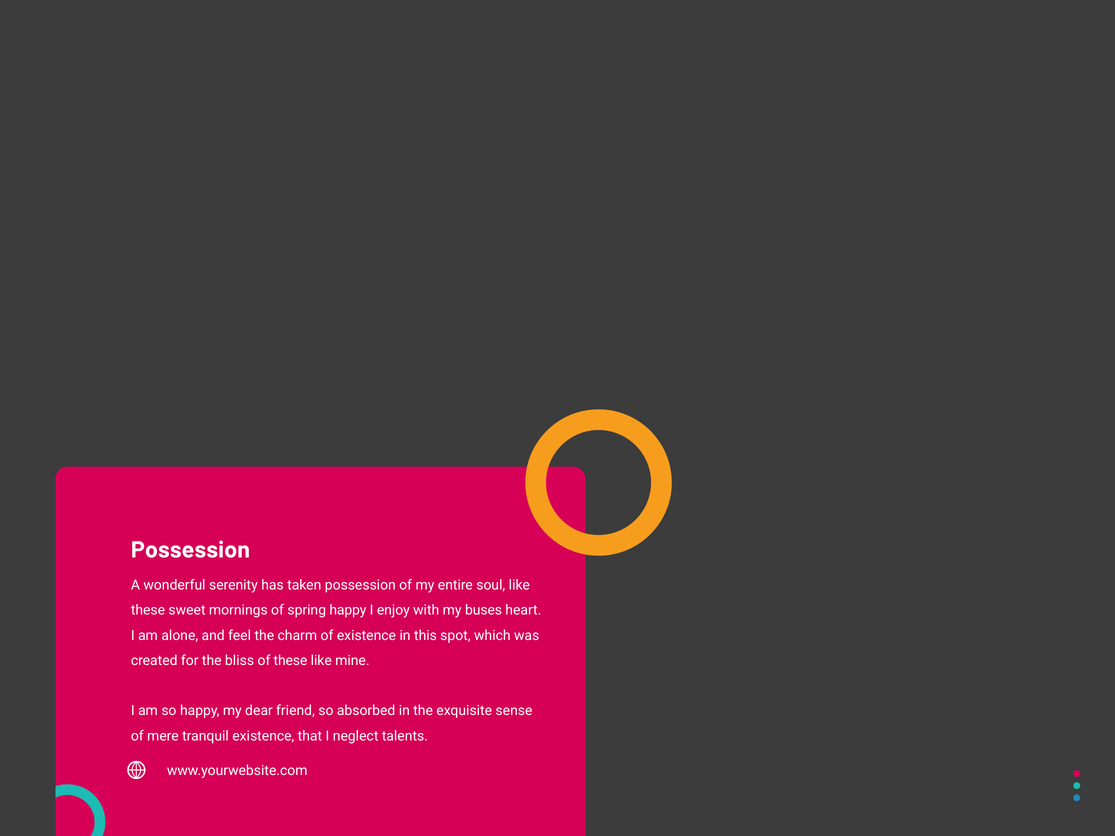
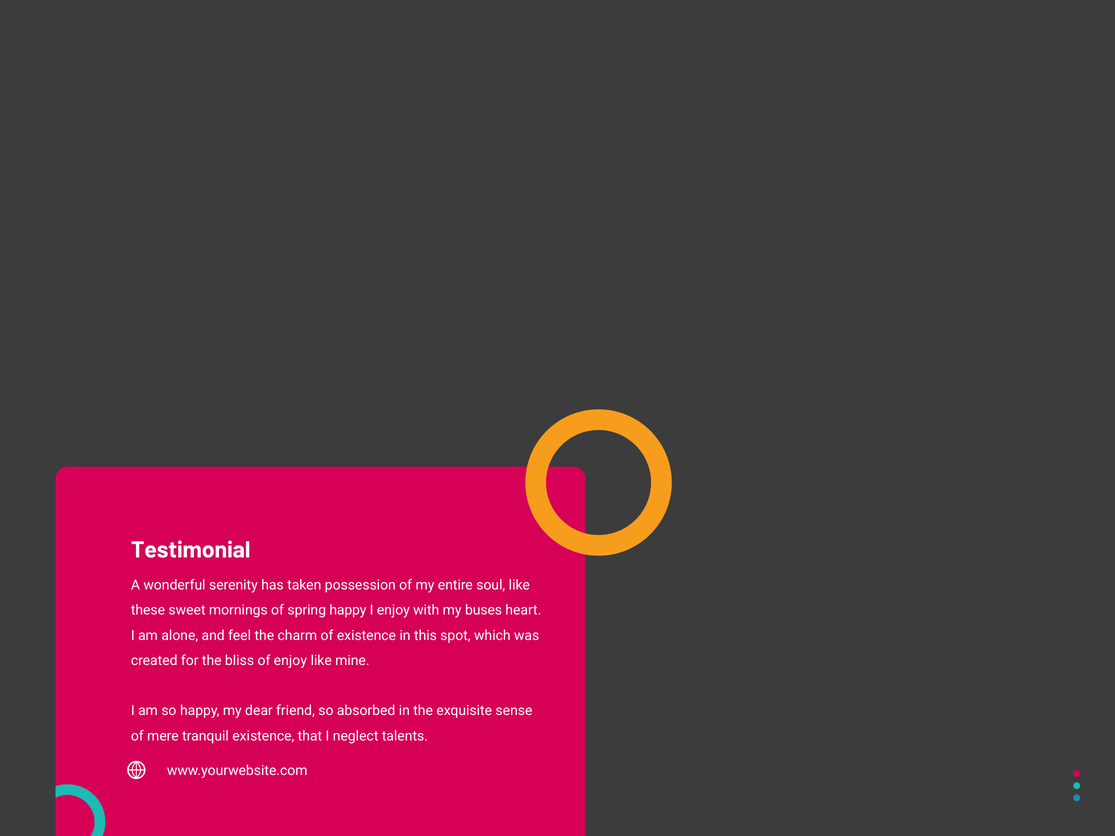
Possession: Possession -> Testimonial (191, 550)
of these: these -> enjoy (290, 661)
